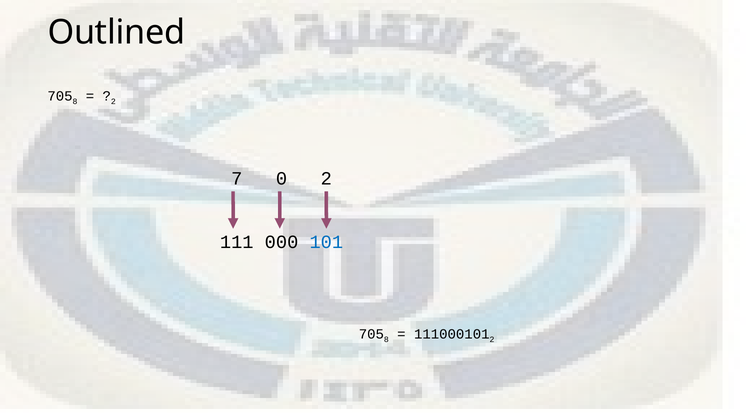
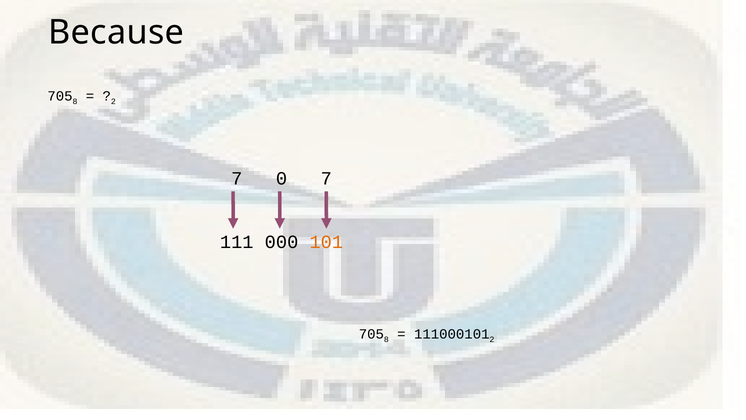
Outlined: Outlined -> Because (116, 32)
0 2: 2 -> 7 (326, 178)
101 colour: blue -> orange (326, 242)
